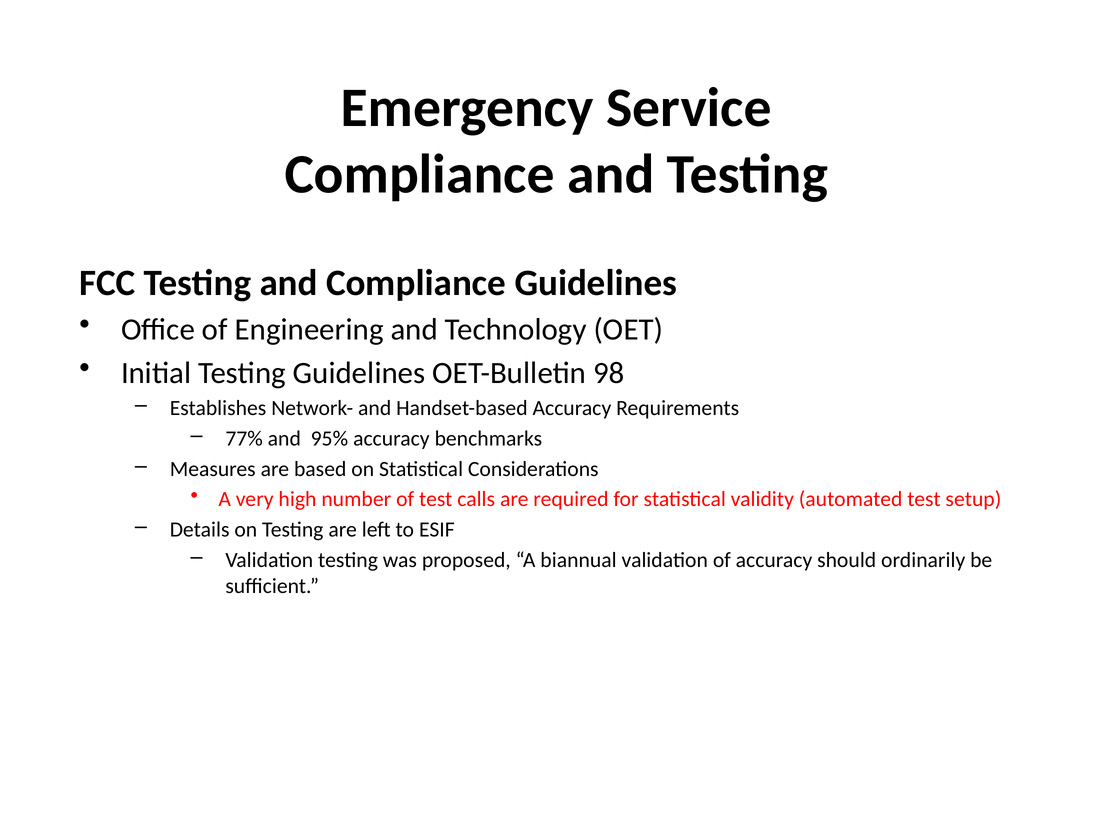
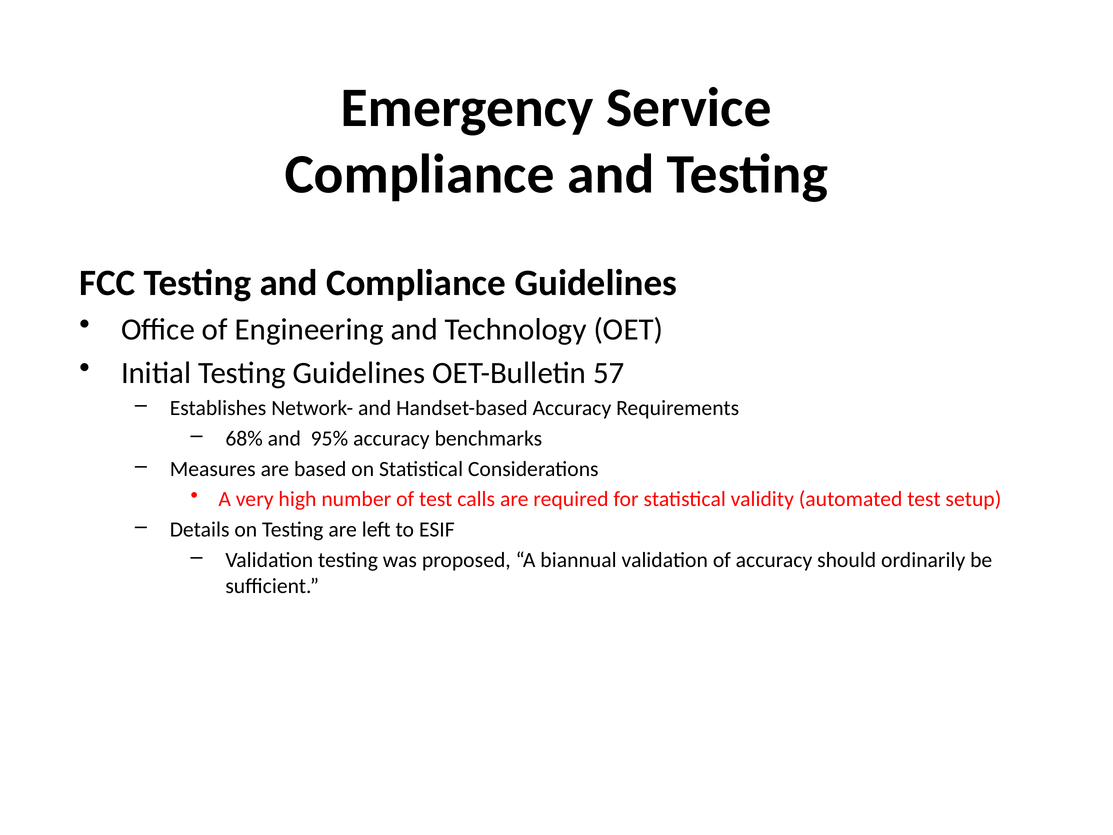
98: 98 -> 57 (609, 373)
77%: 77% -> 68% (244, 438)
